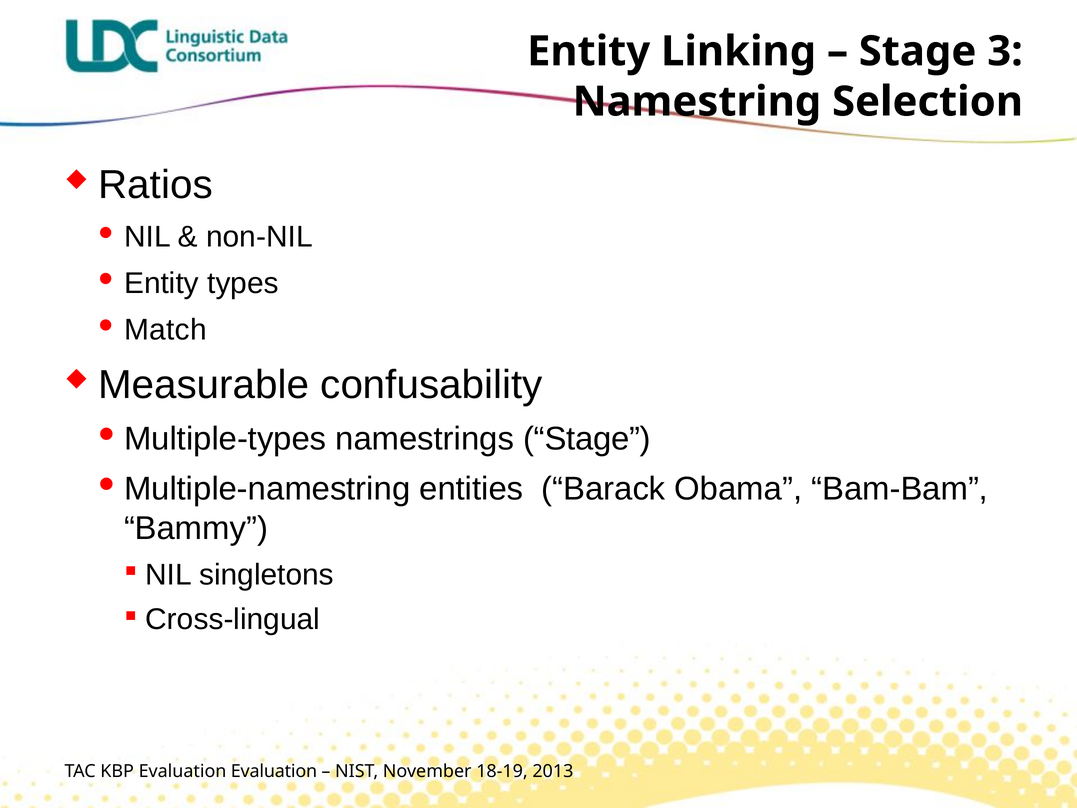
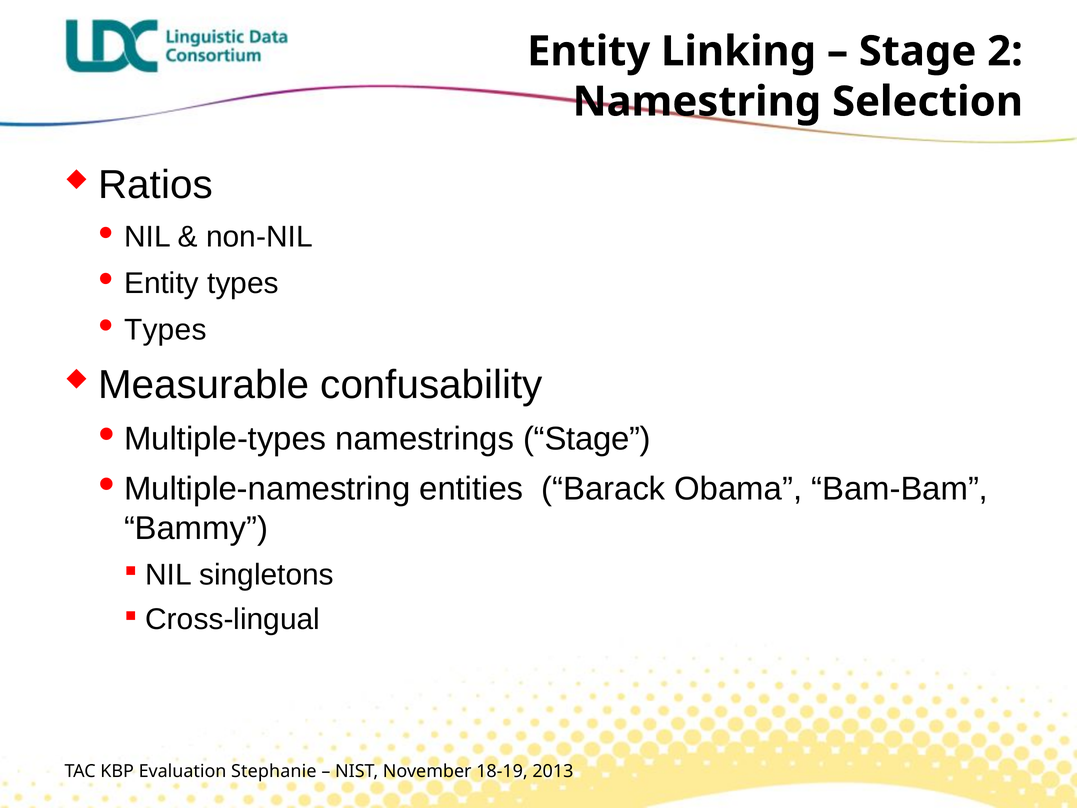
3: 3 -> 2 (1005, 51)
Match: Match -> Types (166, 330)
Evaluation Evaluation: Evaluation -> Stephanie (274, 771)
